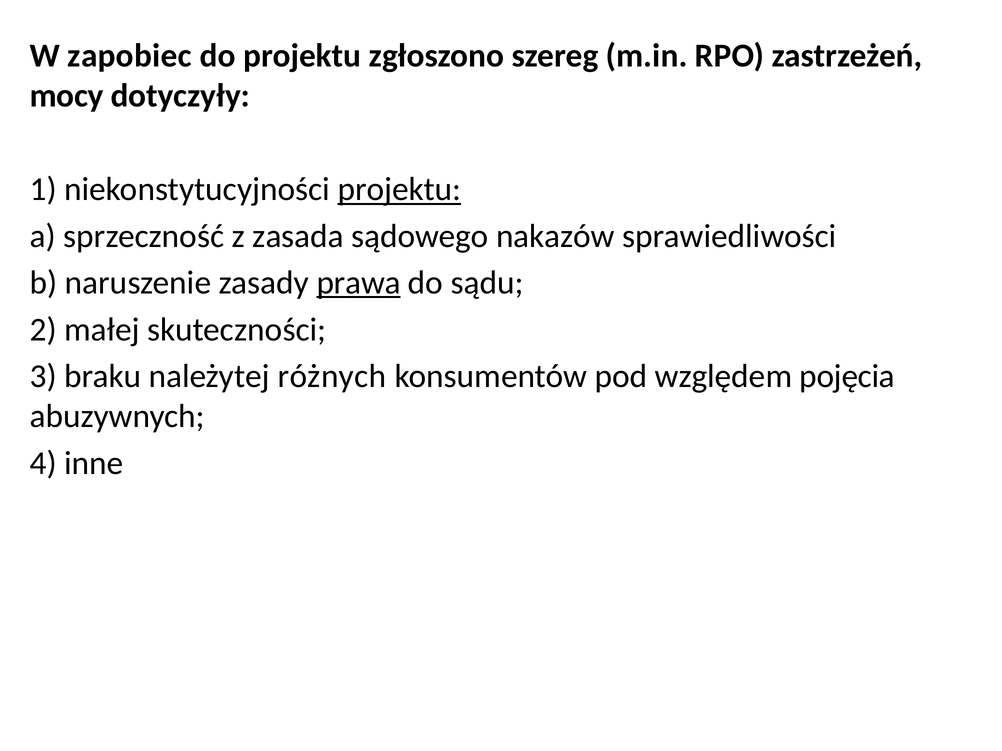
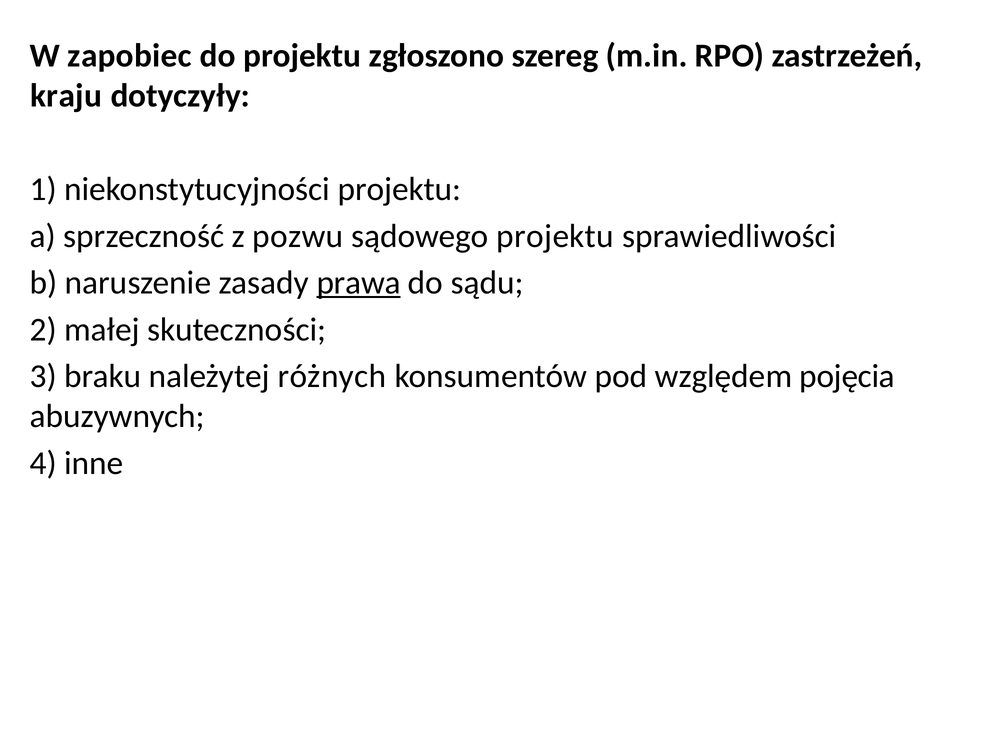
mocy: mocy -> kraju (66, 96)
projektu underline: present -> none (399, 190)
zasada: zasada -> pozwu (298, 236)
sądowego nakazów: nakazów -> projektu (555, 236)
